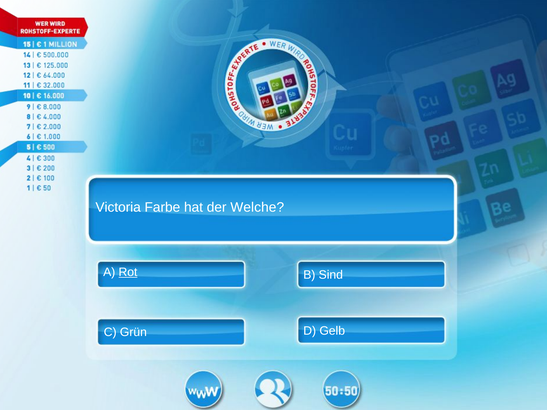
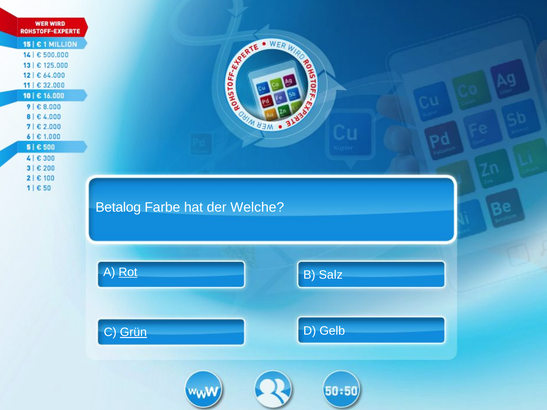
Victoria: Victoria -> Betalog (118, 207)
Sind: Sind -> Salz (331, 275)
Grün underline: none -> present (133, 332)
